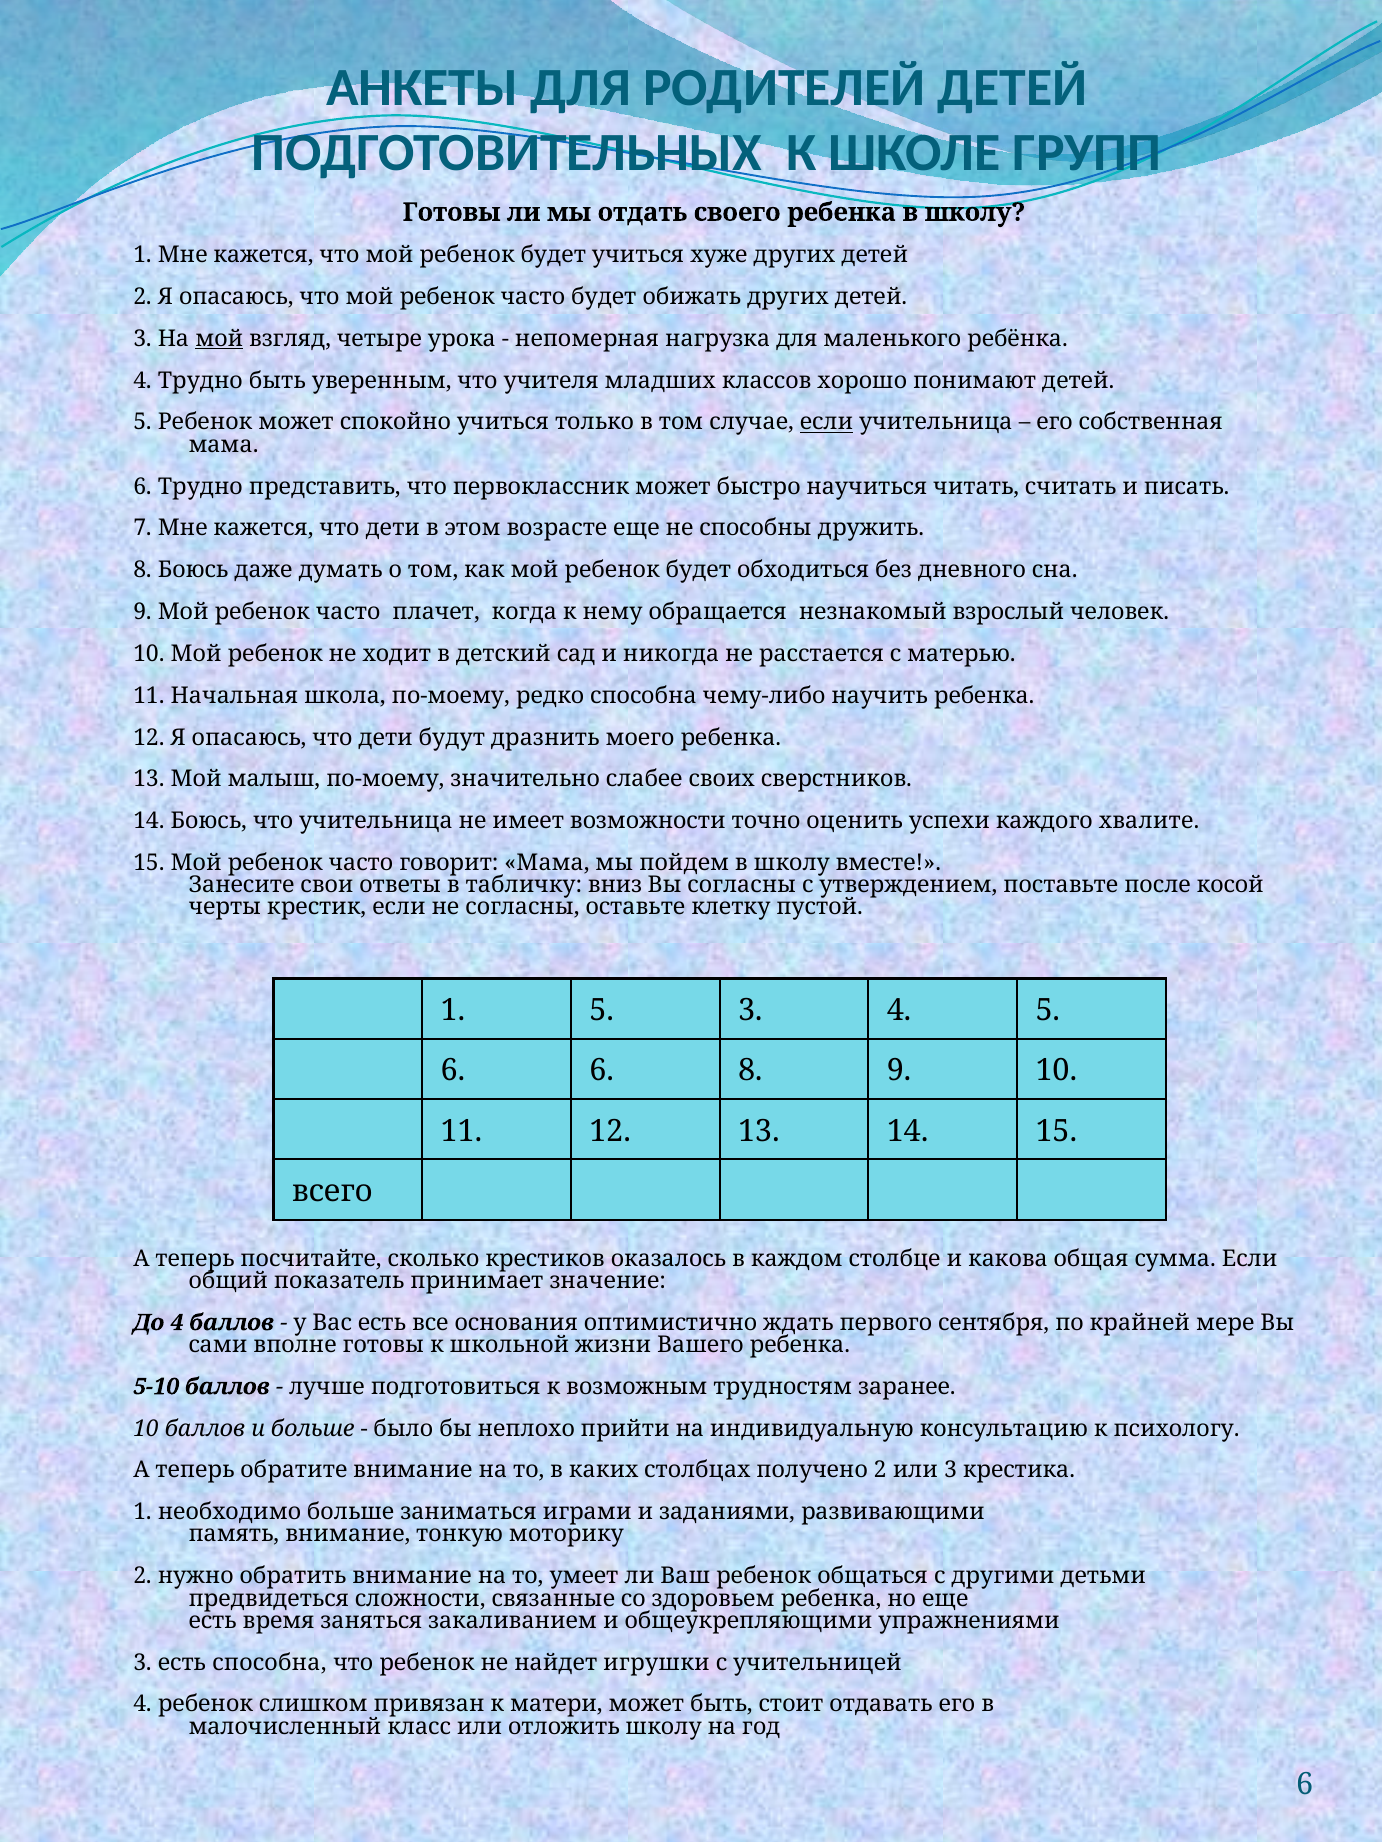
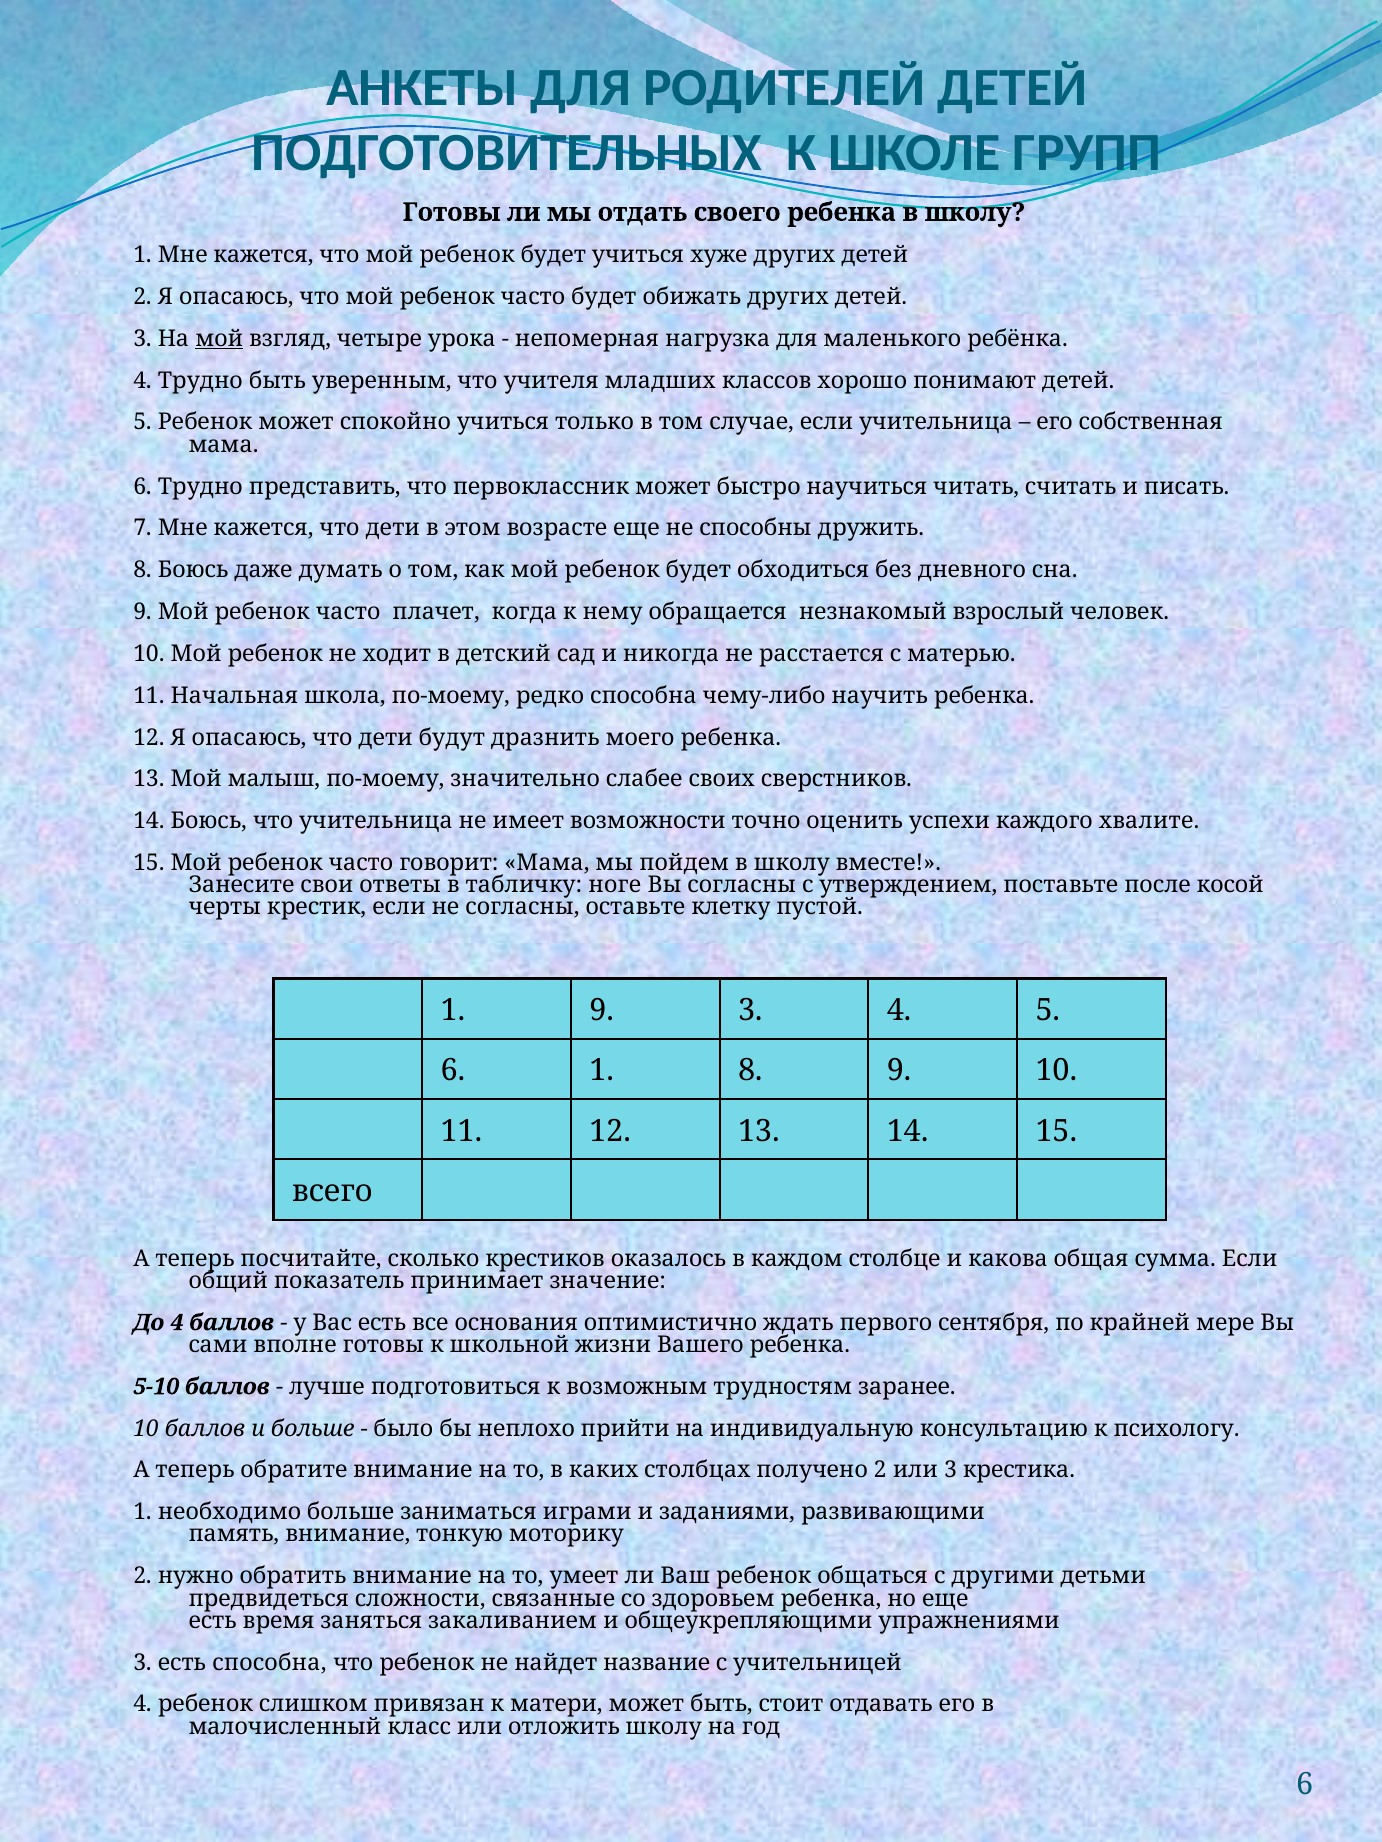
если underline: present -> none (826, 423)
вниз: вниз -> ноге (615, 885)
1 5: 5 -> 9 (602, 1011)
6 6: 6 -> 1 (602, 1071)
игрушки: игрушки -> название (657, 1663)
